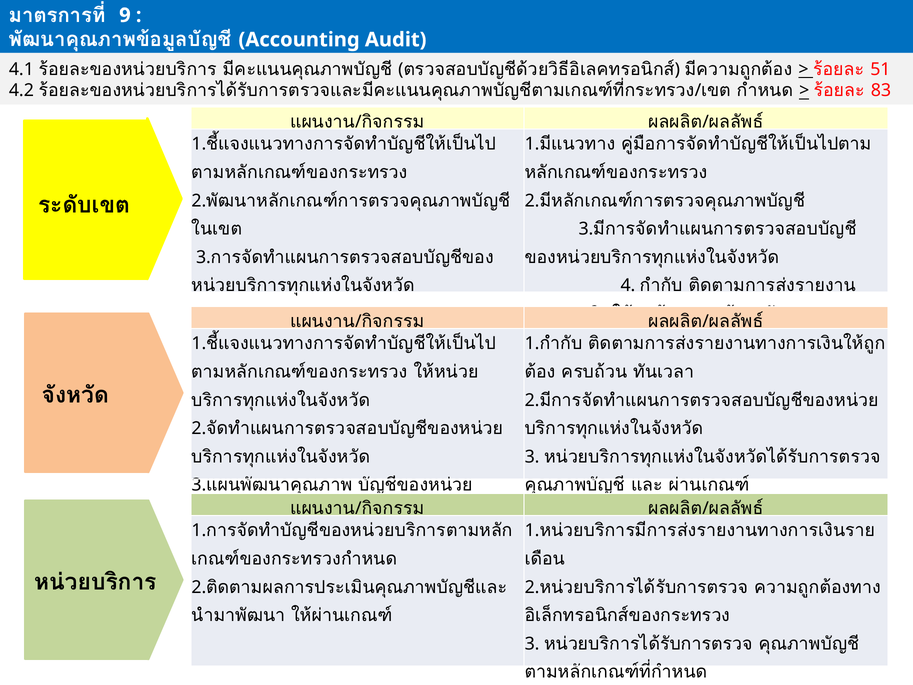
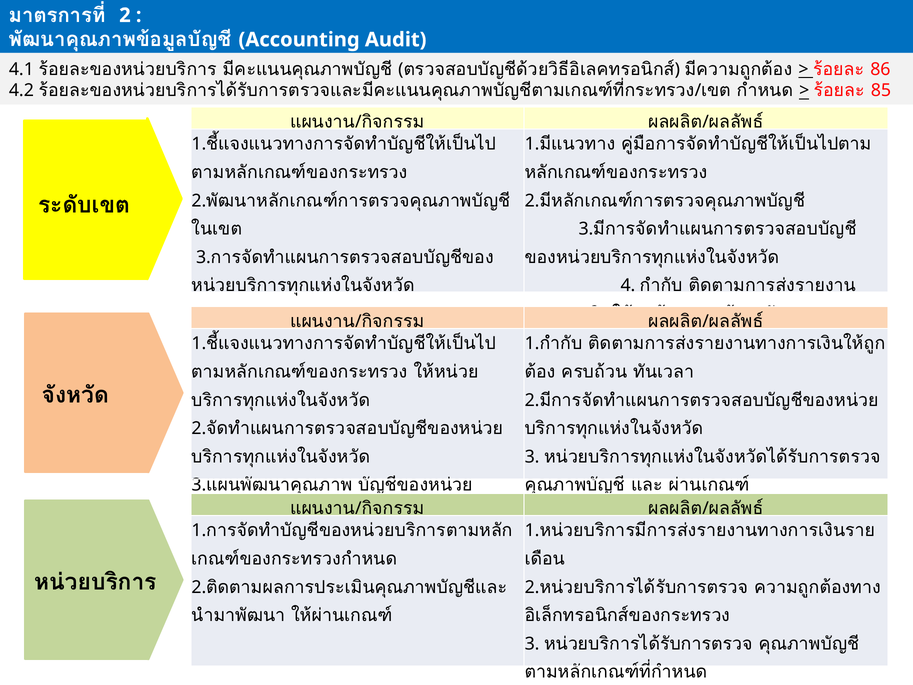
9: 9 -> 2 (125, 15)
51: 51 -> 86 (880, 69)
83: 83 -> 85 (881, 91)
